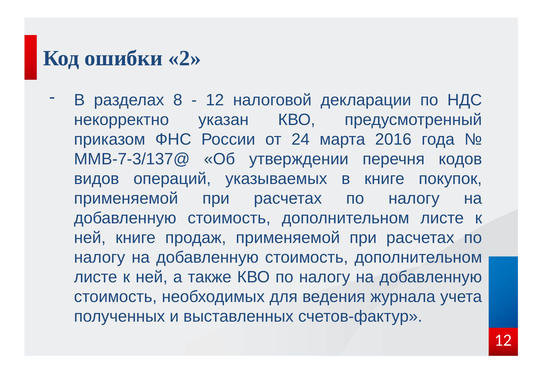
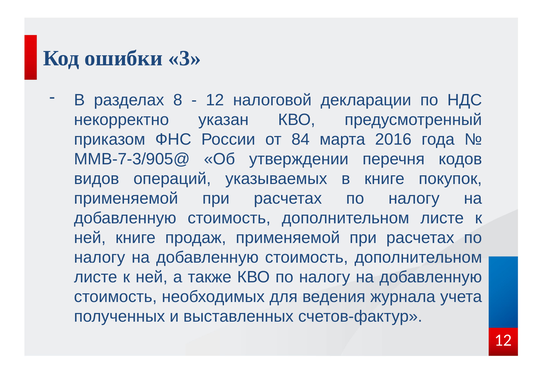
2: 2 -> 3 (185, 58)
24: 24 -> 84 (301, 139)
ММВ-7-3/137@: ММВ-7-3/137@ -> ММВ-7-3/905@ (132, 159)
